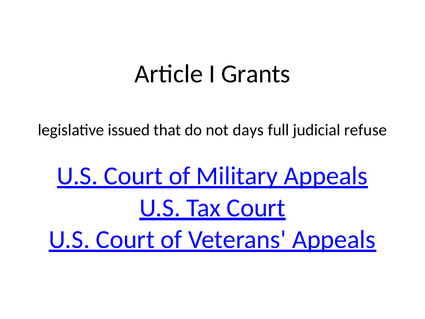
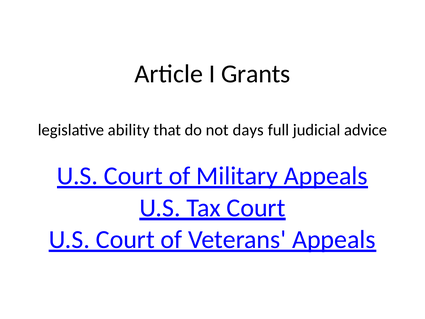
issued: issued -> ability (129, 130)
refuse: refuse -> advice (366, 130)
